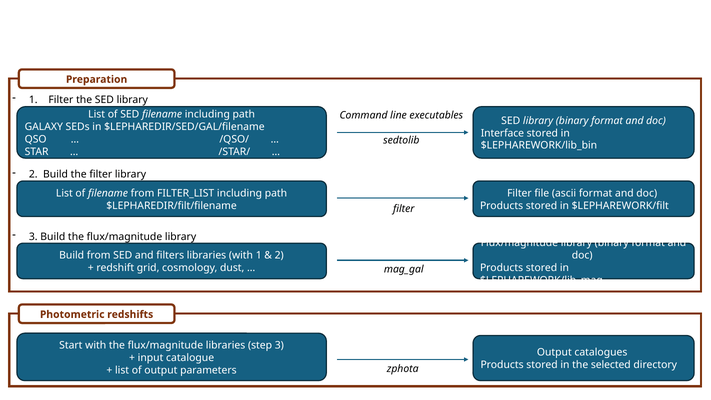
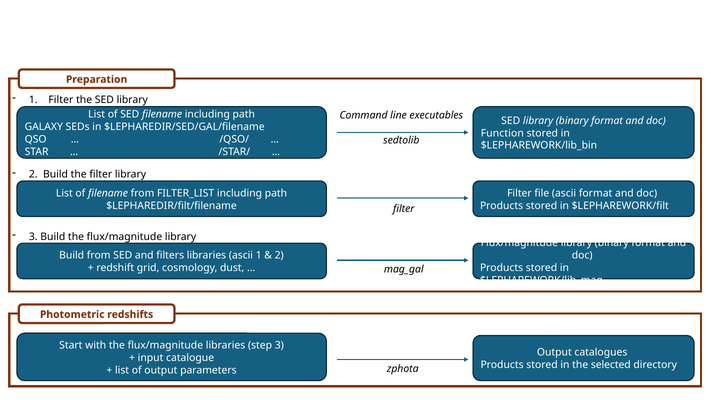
Interface: Interface -> Function (502, 133)
libraries with: with -> ascii (241, 255)
